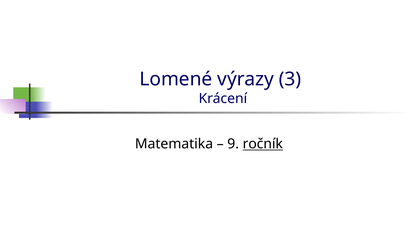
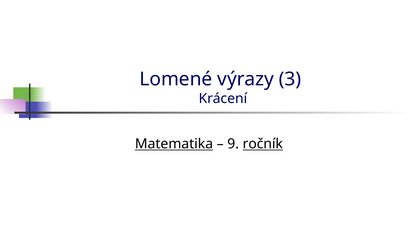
Matematika underline: none -> present (174, 144)
